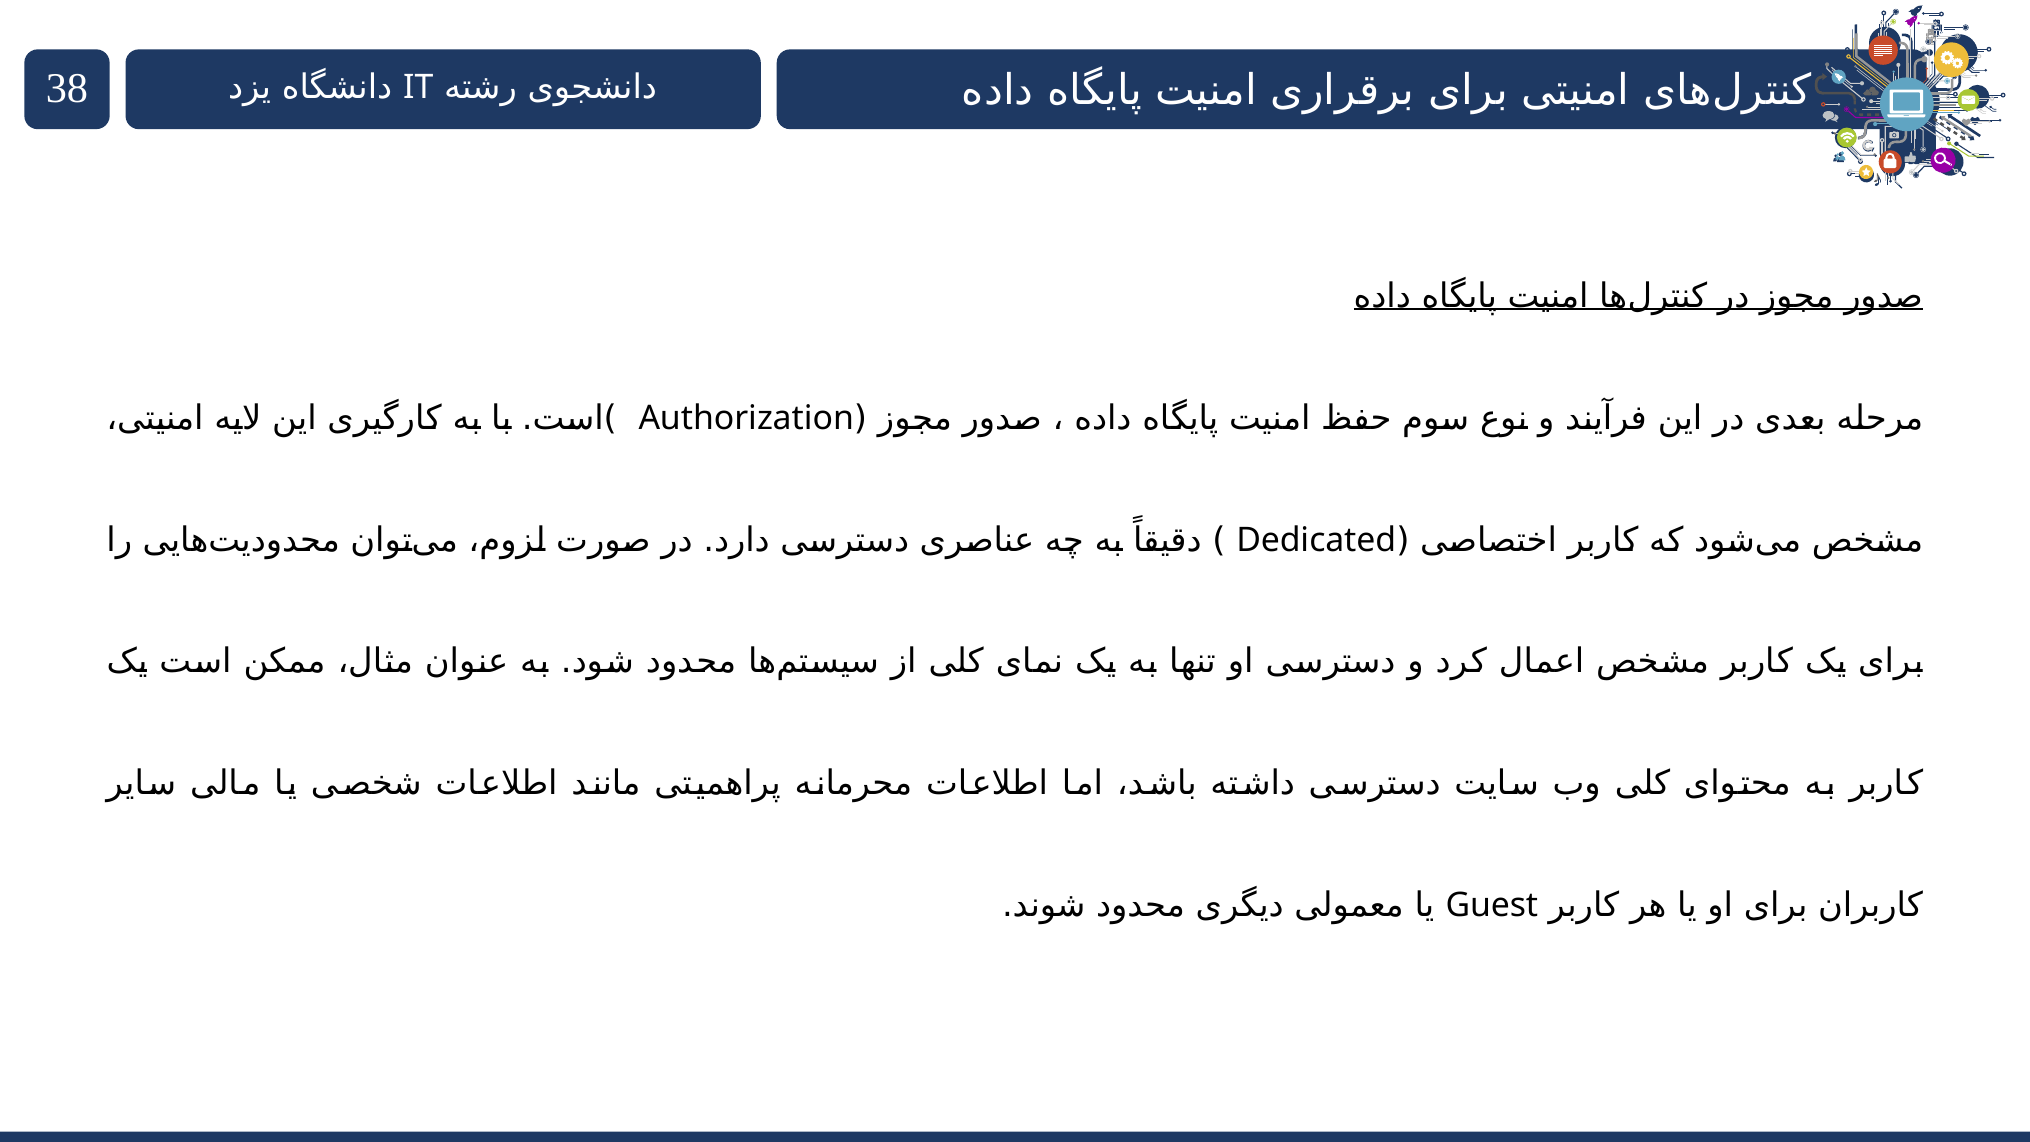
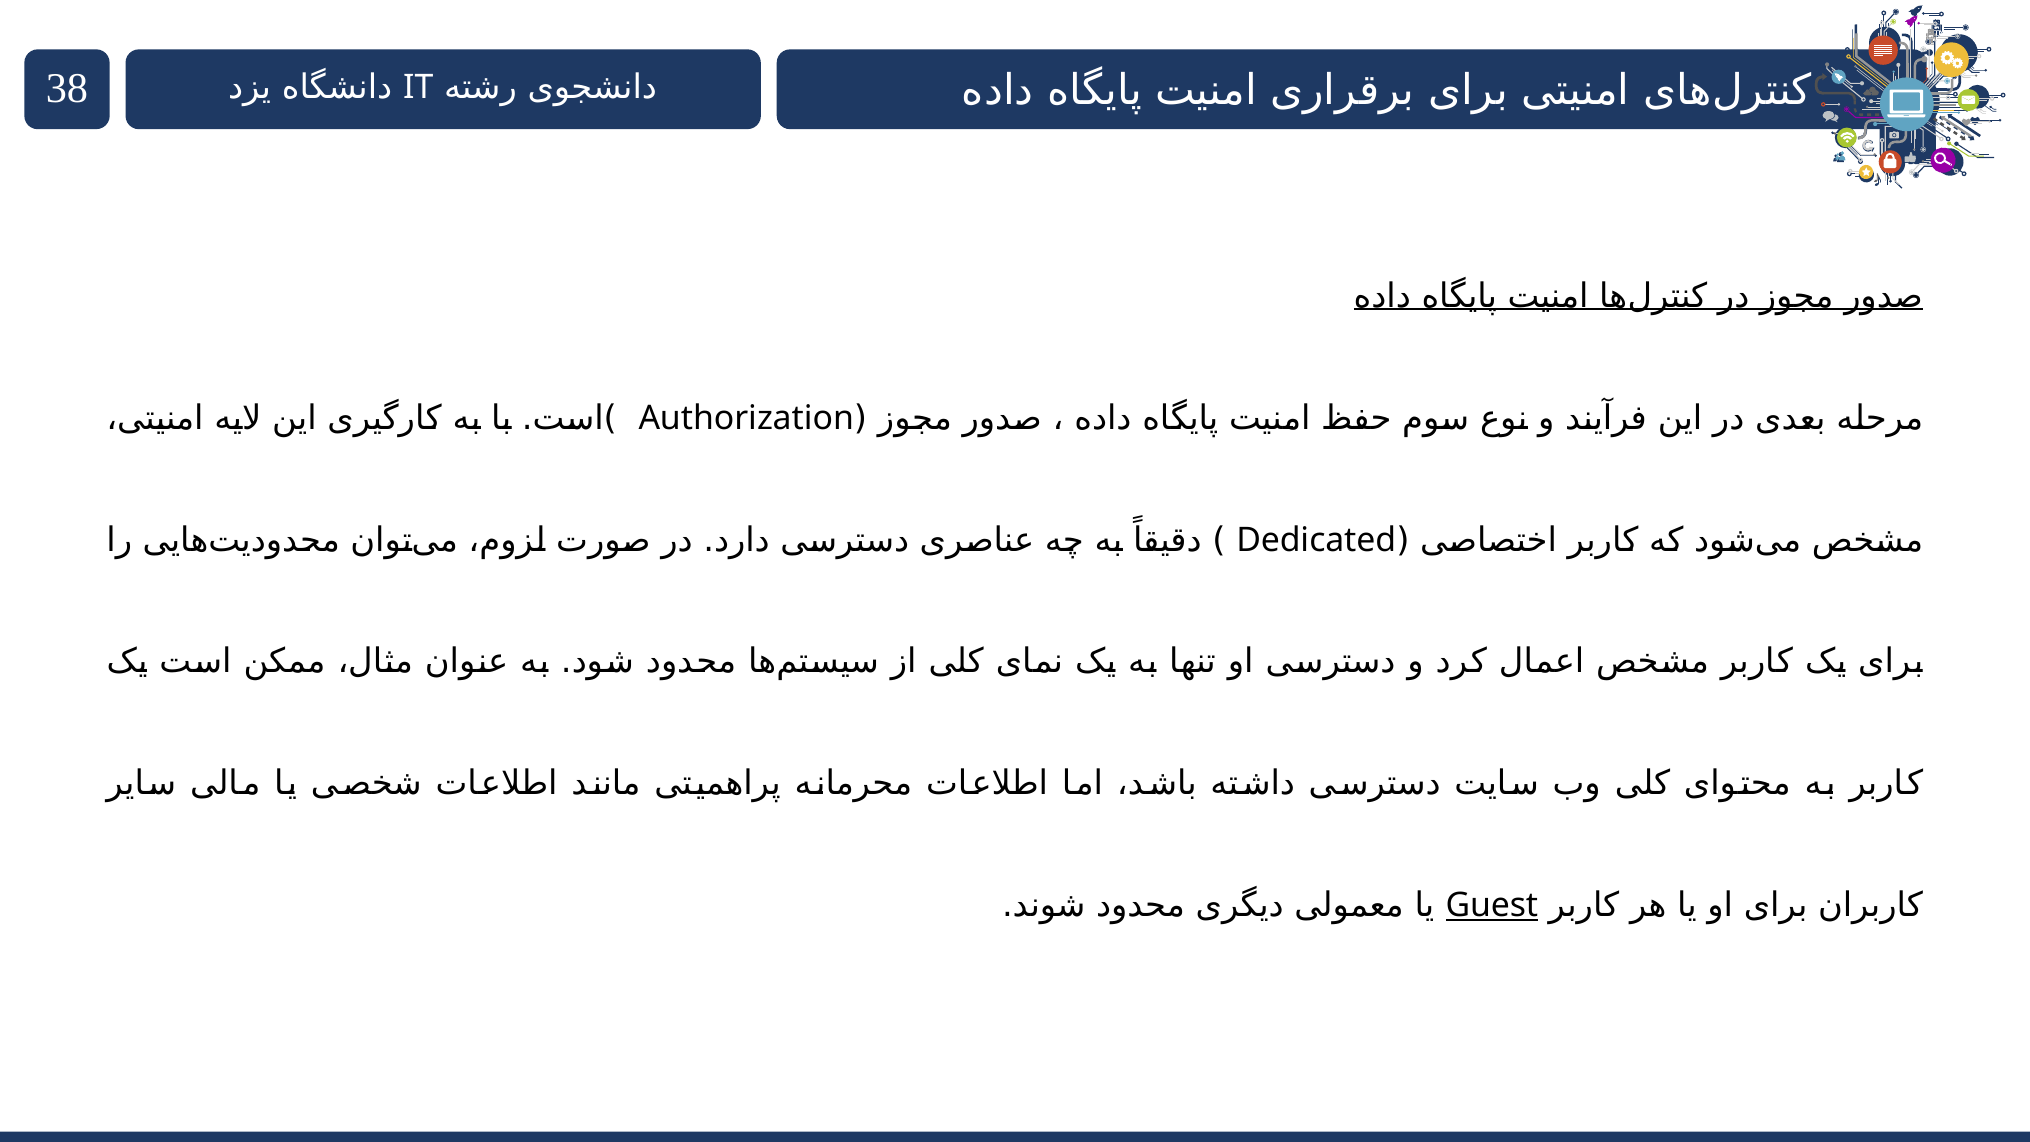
Guest underline: none -> present (1492, 905)
